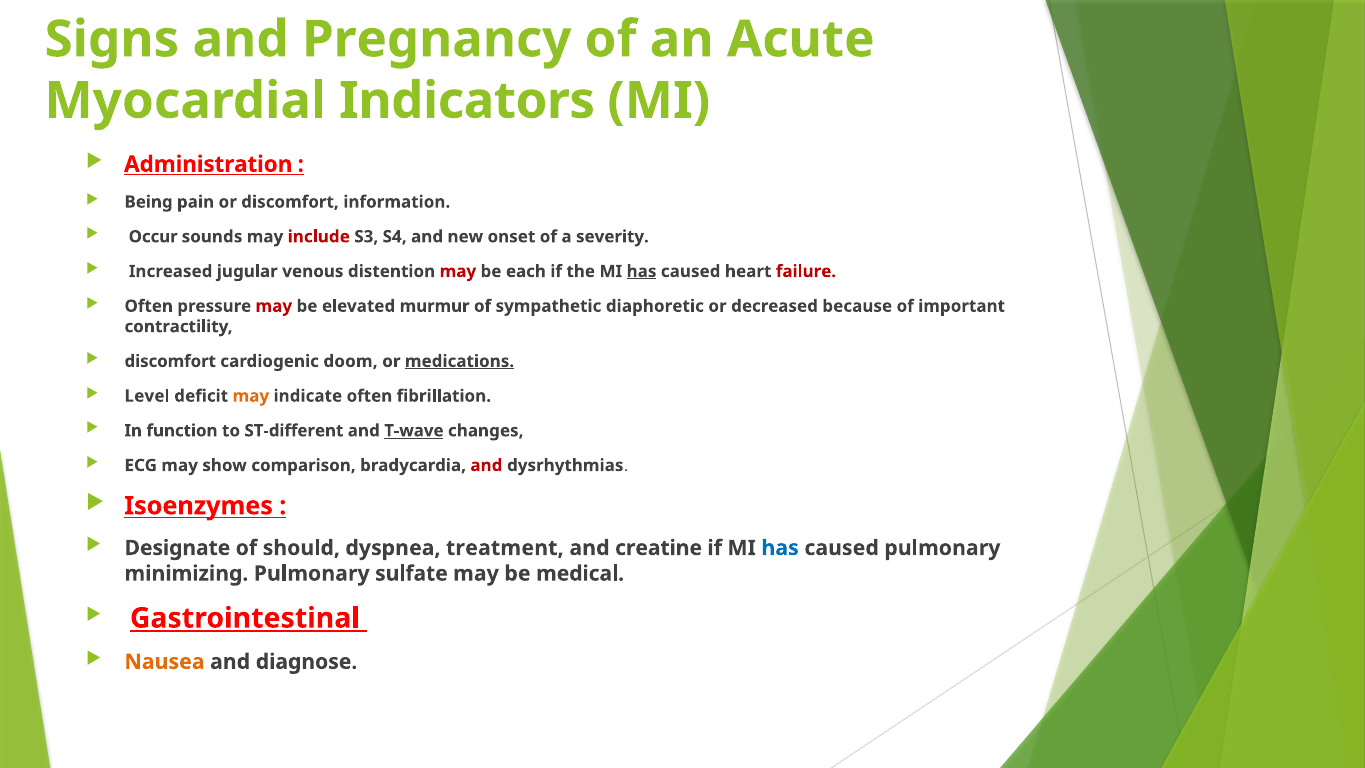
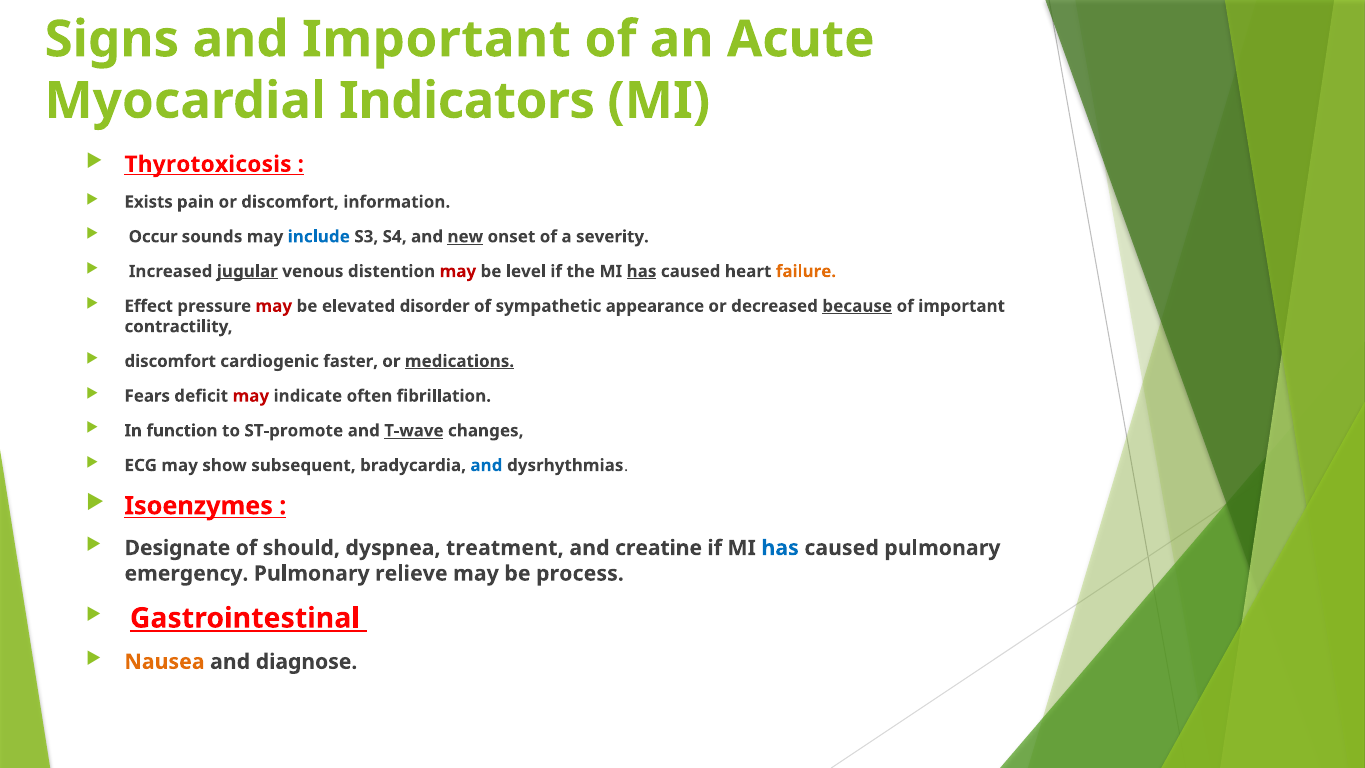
and Pregnancy: Pregnancy -> Important (436, 39)
Administration: Administration -> Thyrotoxicosis (208, 164)
Being: Being -> Exists (149, 202)
include colour: red -> blue (319, 237)
new underline: none -> present (465, 237)
jugular underline: none -> present (247, 271)
each: each -> level (526, 271)
failure colour: red -> orange (806, 271)
Often: Often -> Effect (149, 306)
murmur: murmur -> disorder (435, 306)
diaphoretic: diaphoretic -> appearance (655, 306)
because underline: none -> present (857, 306)
doom: doom -> faster (351, 361)
Level: Level -> Fears (147, 396)
may colour: orange -> red (251, 396)
ST-different: ST-different -> ST-promote (294, 431)
comparison: comparison -> subsequent (303, 465)
and colour: red -> blue (486, 465)
minimizing: minimizing -> emergency (186, 573)
sulfate: sulfate -> relieve (411, 573)
medical: medical -> process (580, 573)
